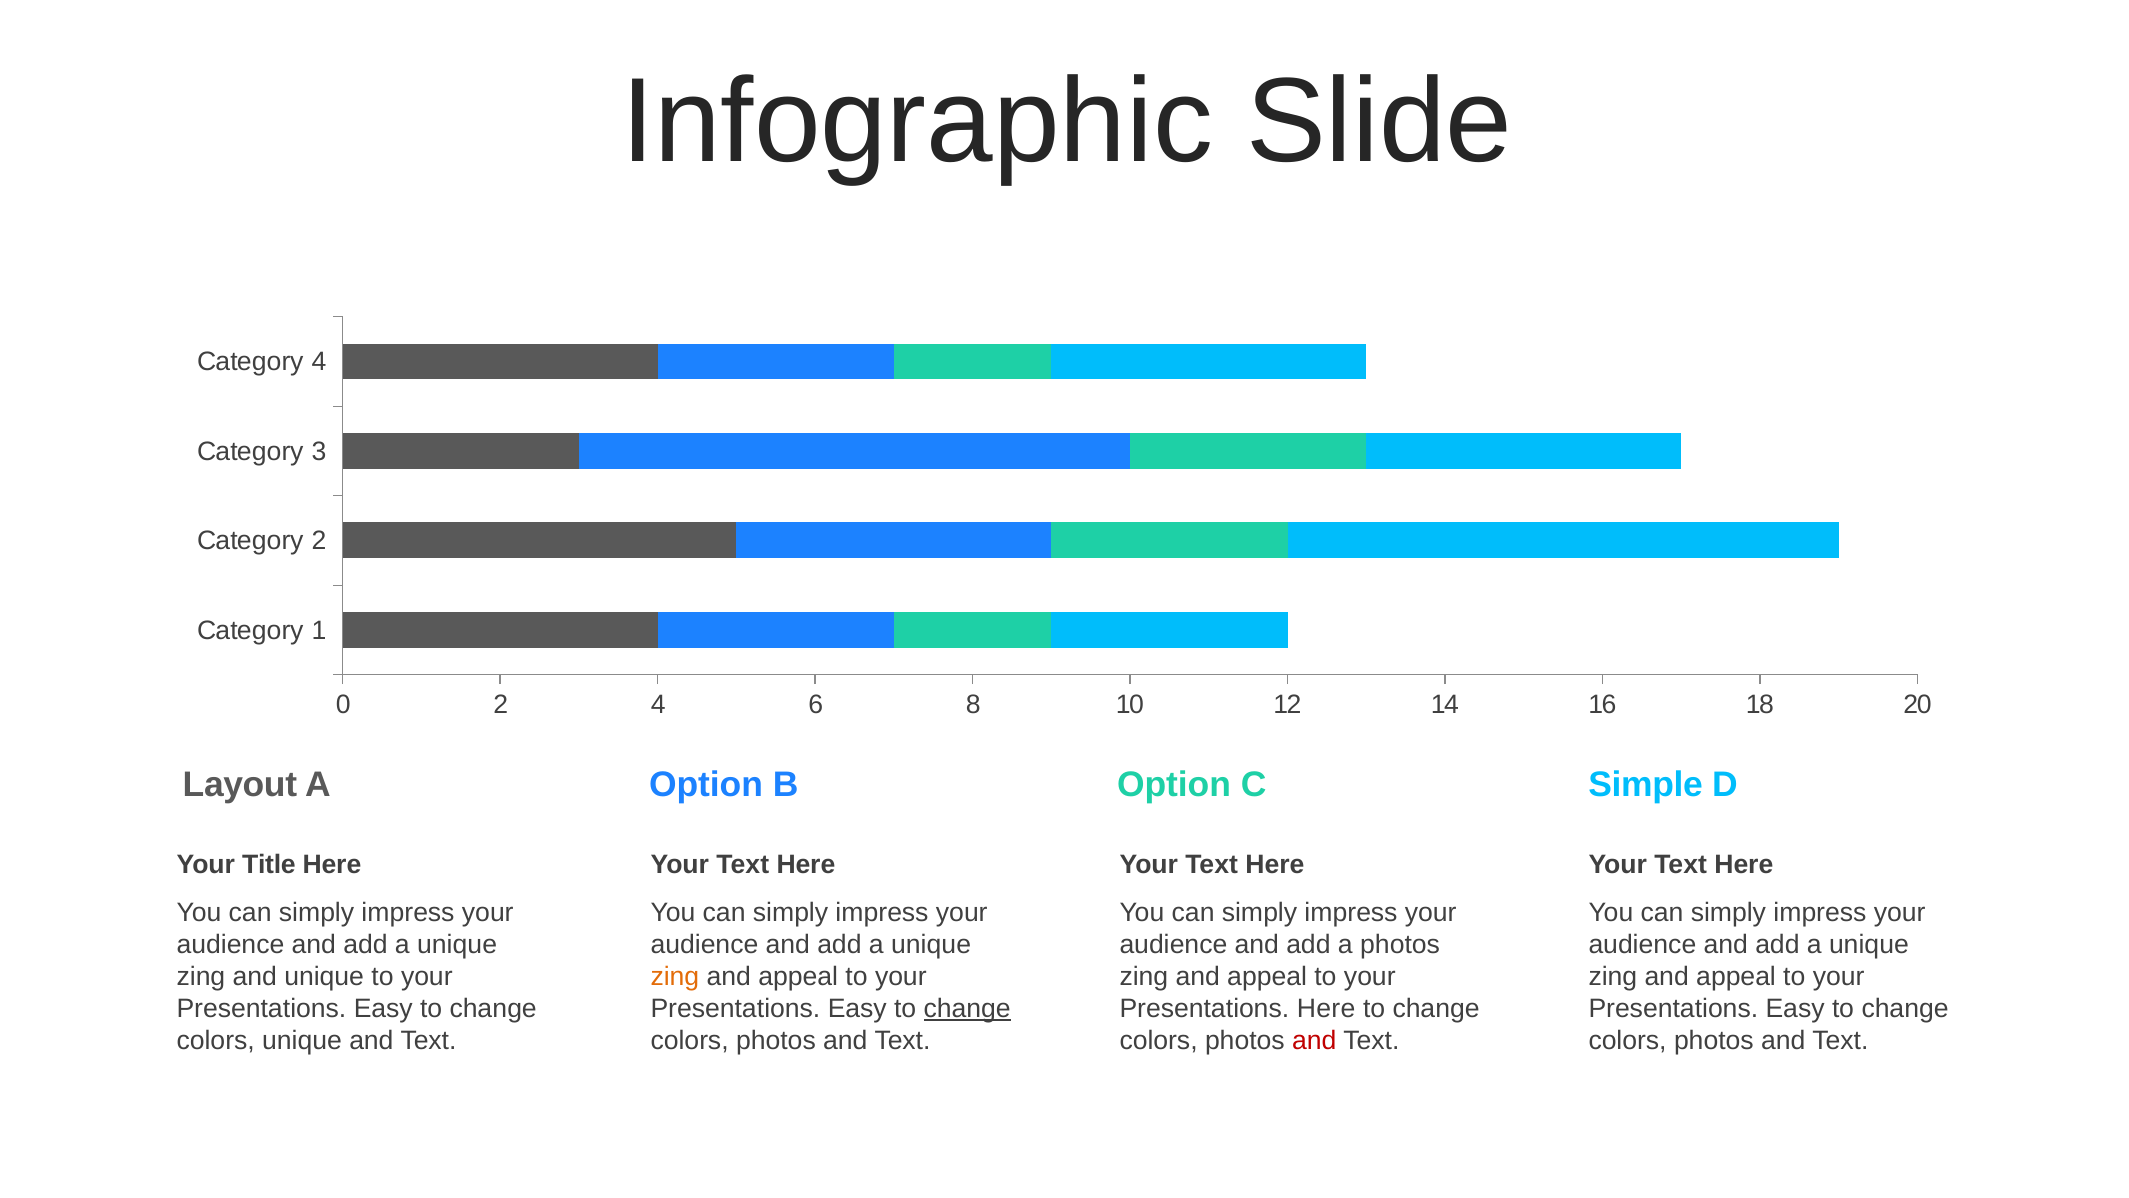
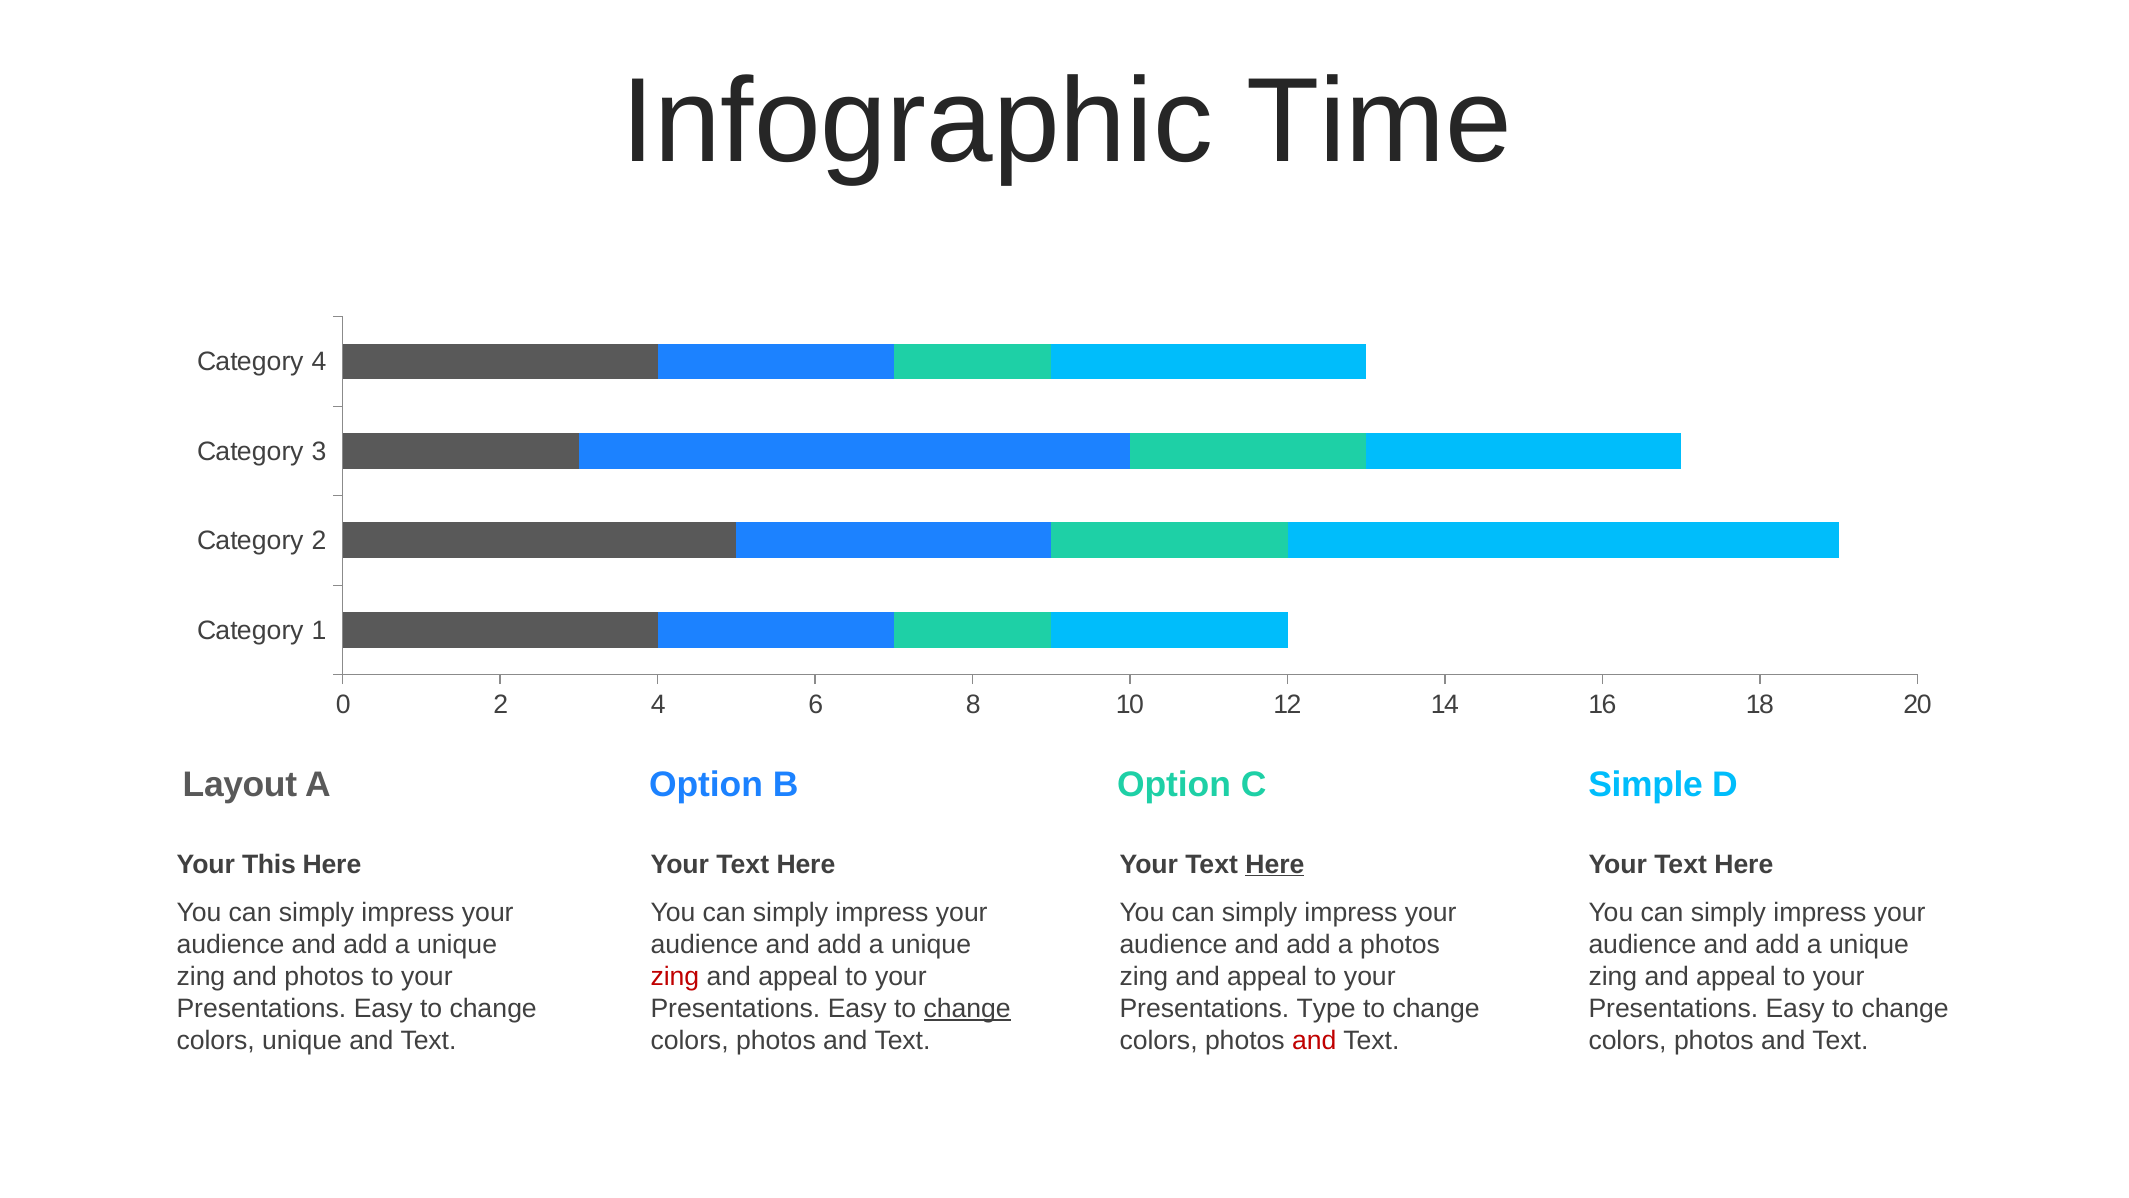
Slide: Slide -> Time (1379, 122)
Title: Title -> This (269, 864)
Here underline: none -> present (1275, 864)
and unique: unique -> photos (324, 976)
zing colour: orange -> red (675, 976)
Presentations Here: Here -> Type (1326, 1008)
